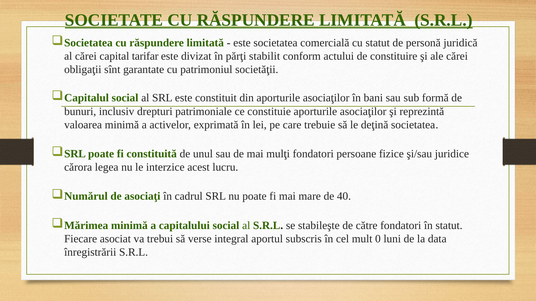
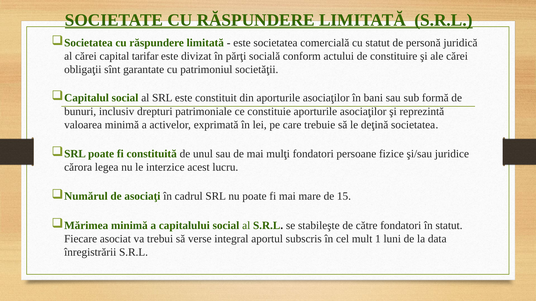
stabilit: stabilit -> socială (265, 56)
40: 40 -> 15 (344, 197)
0: 0 -> 1 (378, 239)
